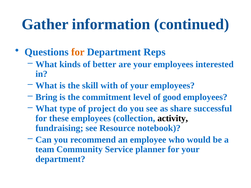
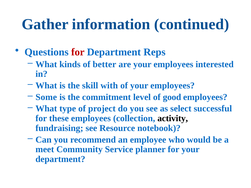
for colour: orange -> red (78, 52)
Bring: Bring -> Some (46, 97)
share: share -> select (181, 109)
team: team -> meet (45, 150)
